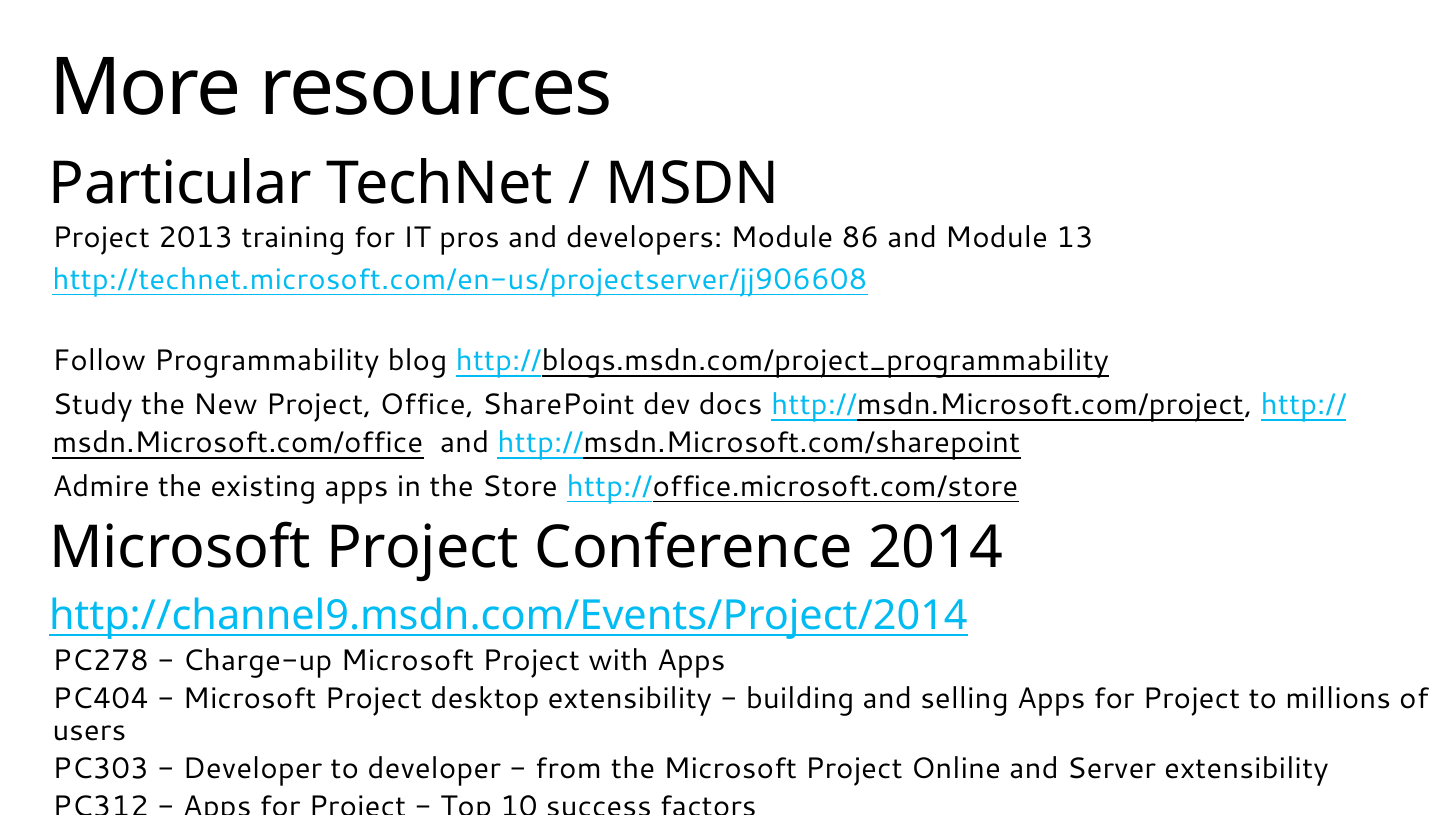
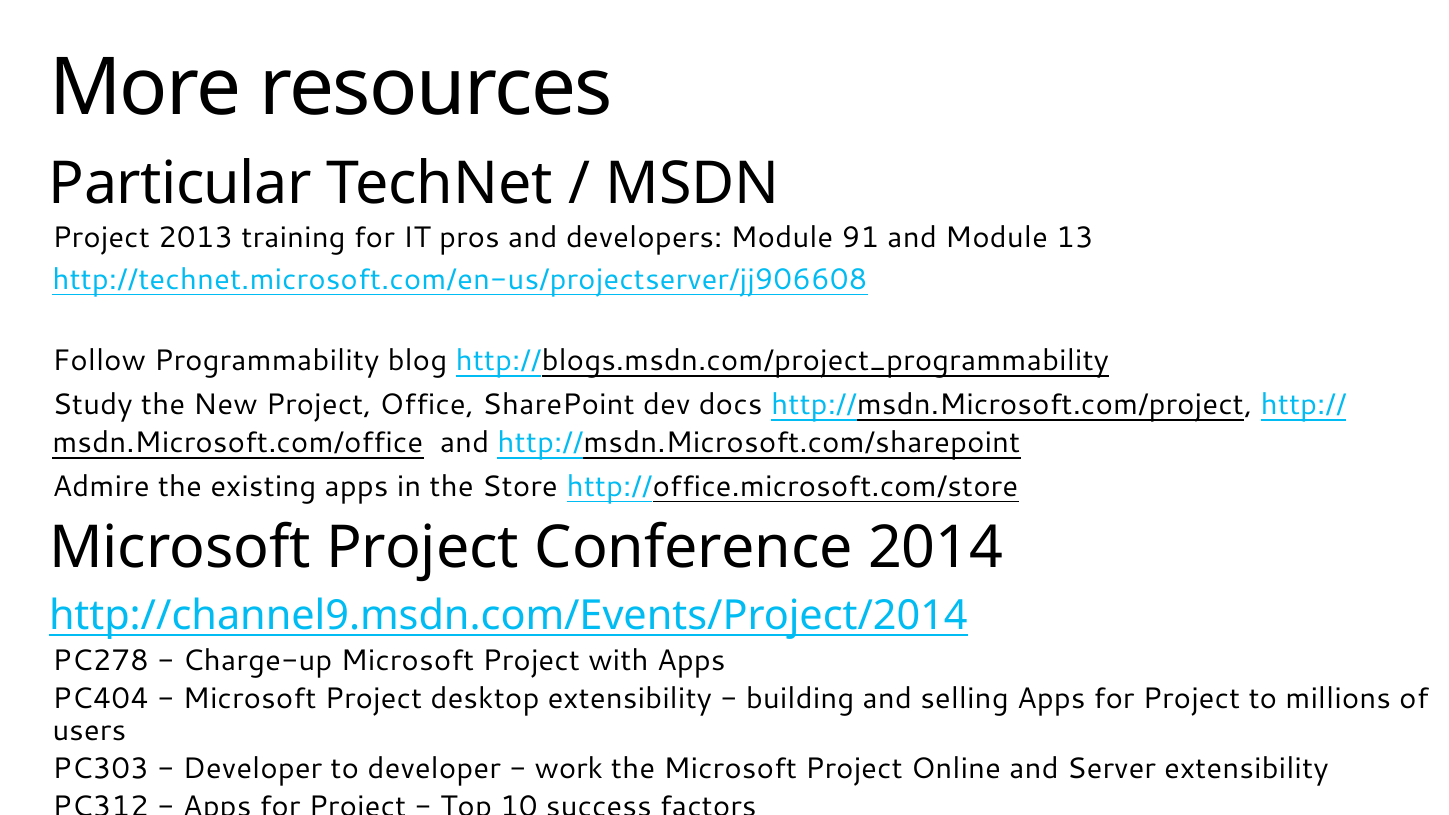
86: 86 -> 91 (860, 238)
from: from -> work (569, 769)
